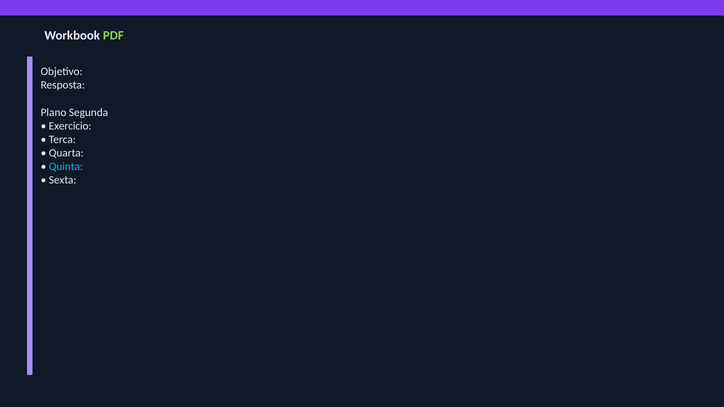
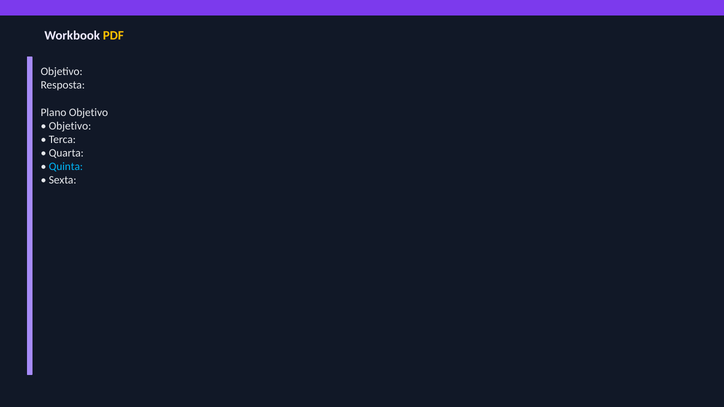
PDF colour: light green -> yellow (113, 36)
Plano Segunda: Segunda -> Objetivo (88, 112)
Exercicio: Exercicio -> Objetivo (70, 126)
